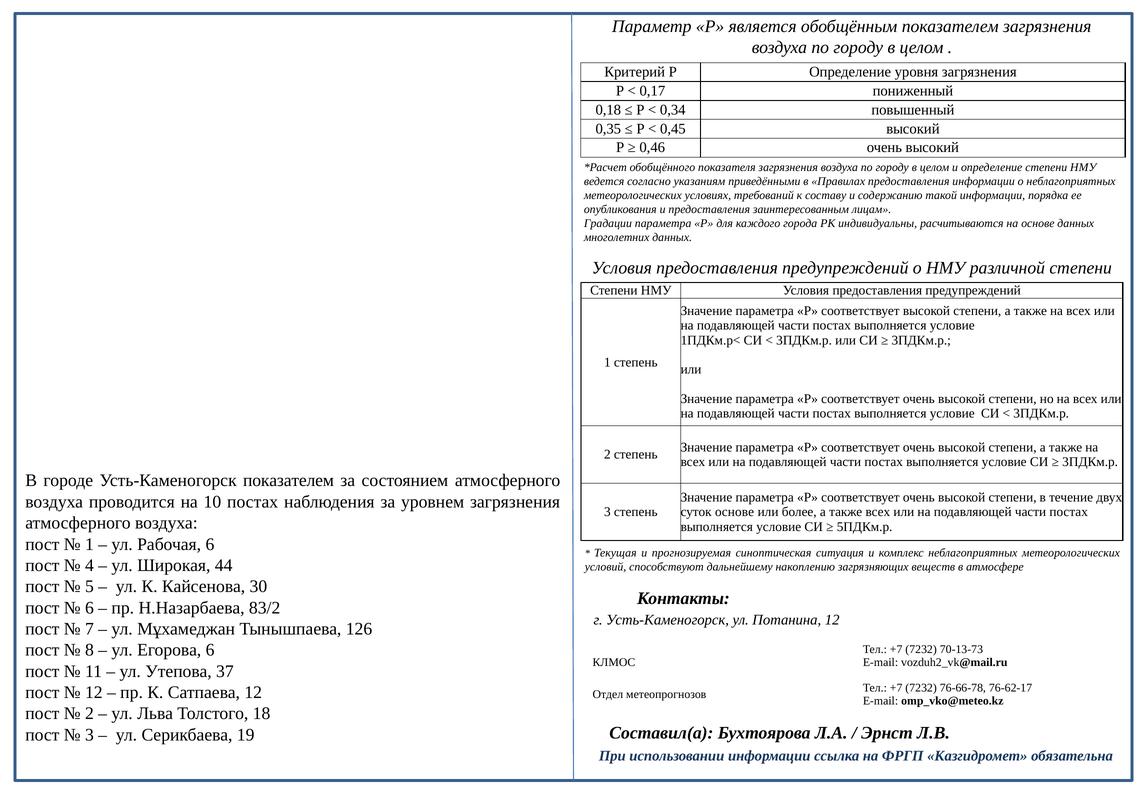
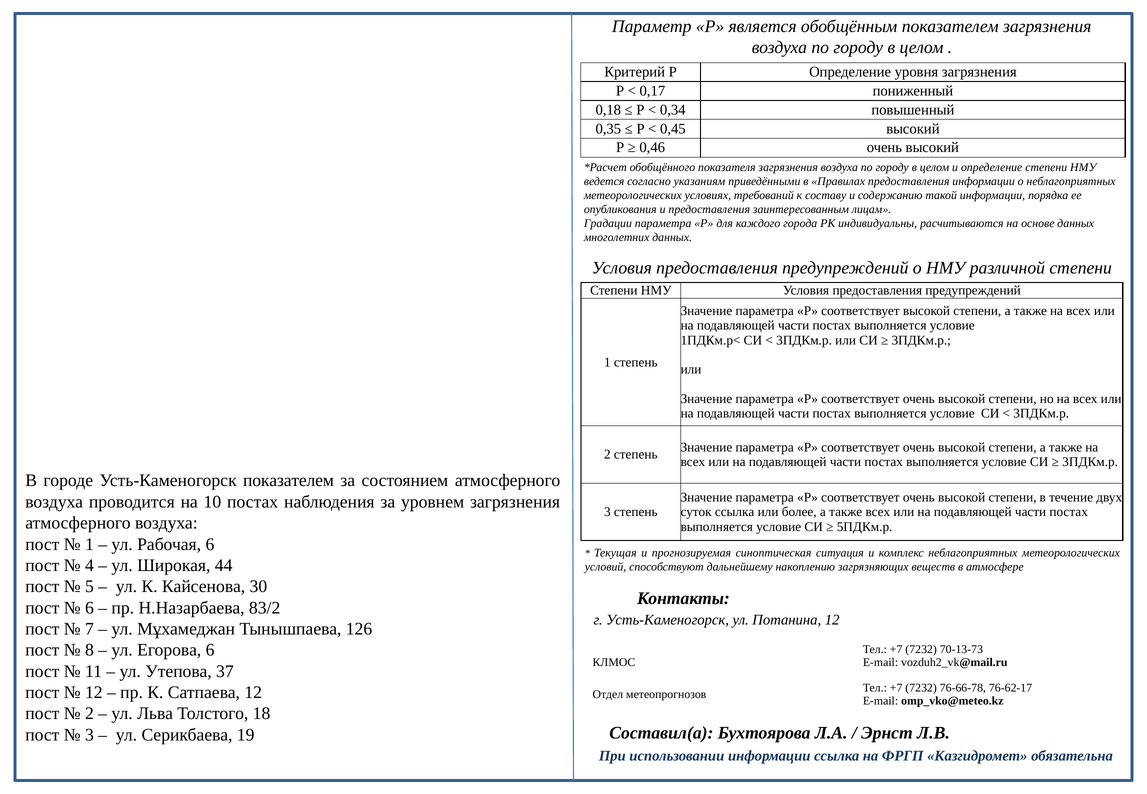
суток основе: основе -> ссылка (735, 512)
